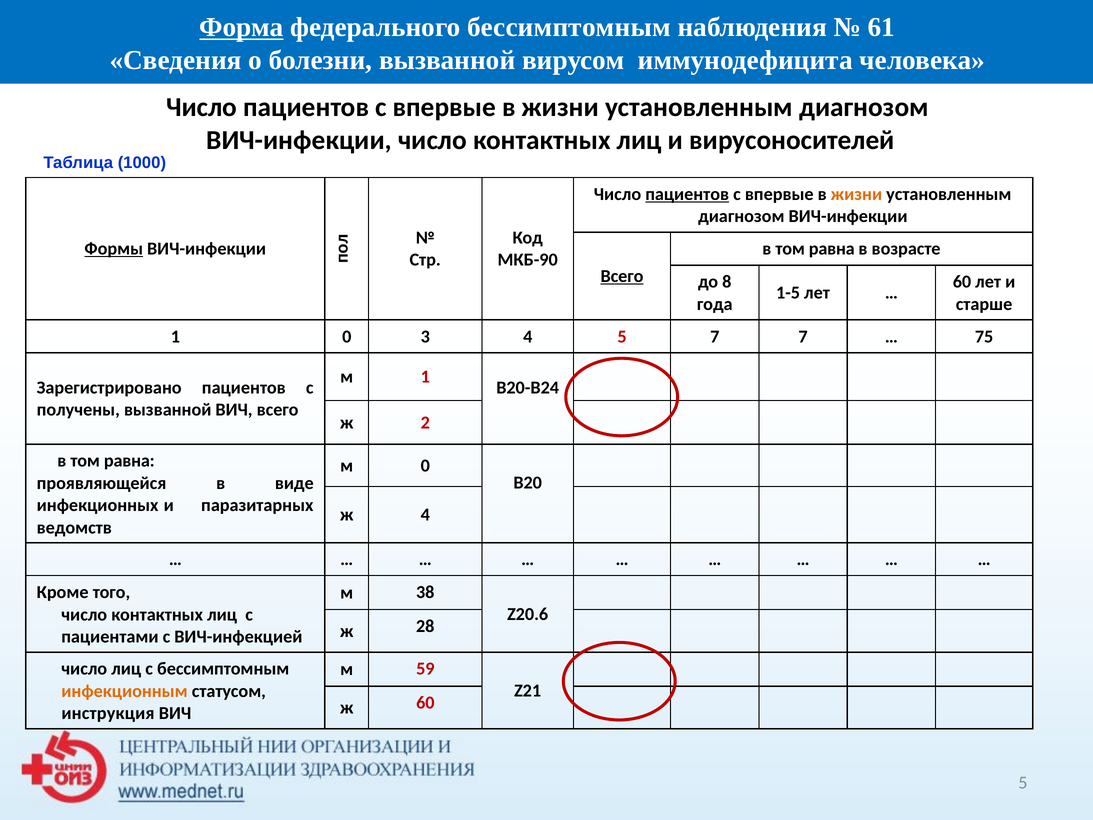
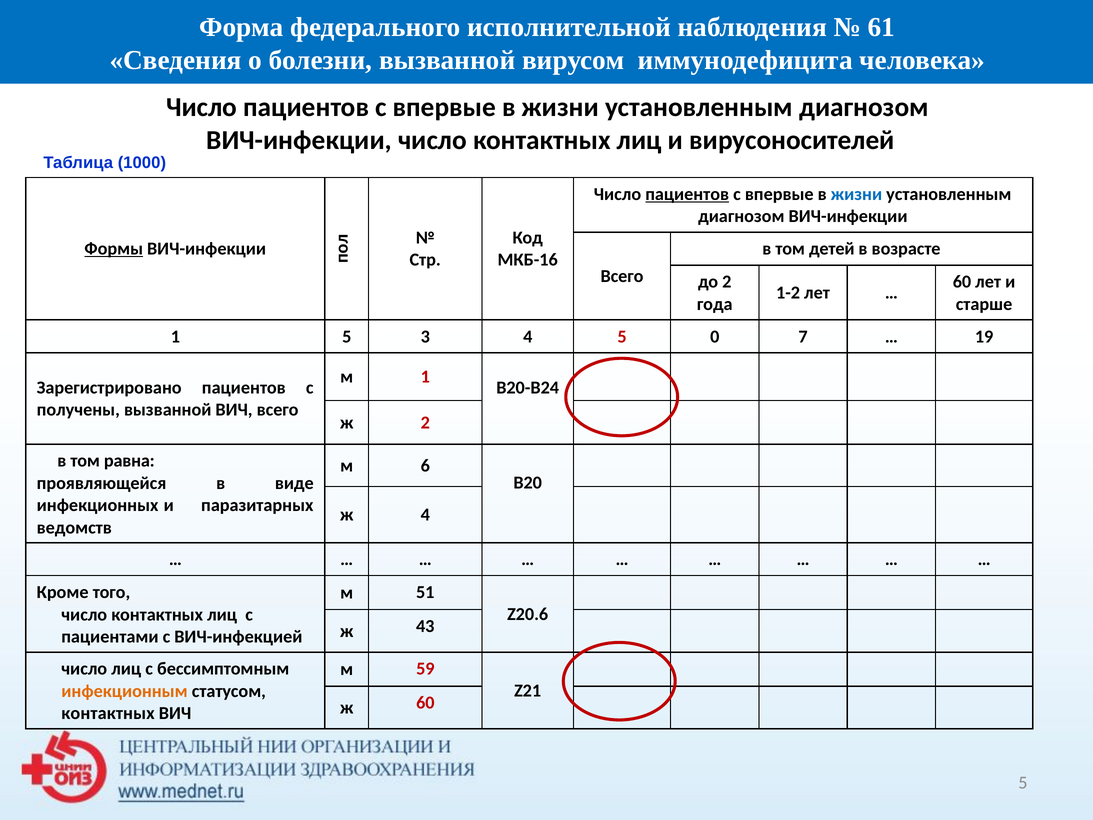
Форма underline: present -> none (242, 27)
федерального бессимптомным: бессимптомным -> исполнительной (569, 27)
жизни colour: orange -> blue (856, 194)
равна: равна -> детей (832, 249)
МКБ-90: МКБ-90 -> МКБ-16 (528, 260)
Всего underline: present -> none (622, 276)
до 8: 8 -> 2 (727, 282)
1-5: 1-5 -> 1-2 (788, 293)
1 0: 0 -> 5 (347, 336)
5 7: 7 -> 0 (715, 336)
75: 75 -> 19 (984, 336)
м 0: 0 -> 6 (425, 465)
38: 38 -> 51 (425, 592)
28: 28 -> 43 (425, 626)
инструкция: инструкция -> контактных (108, 713)
